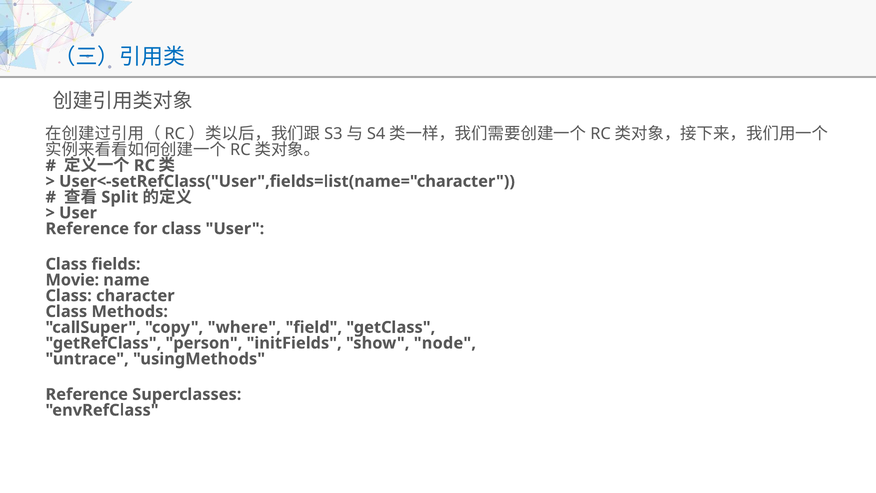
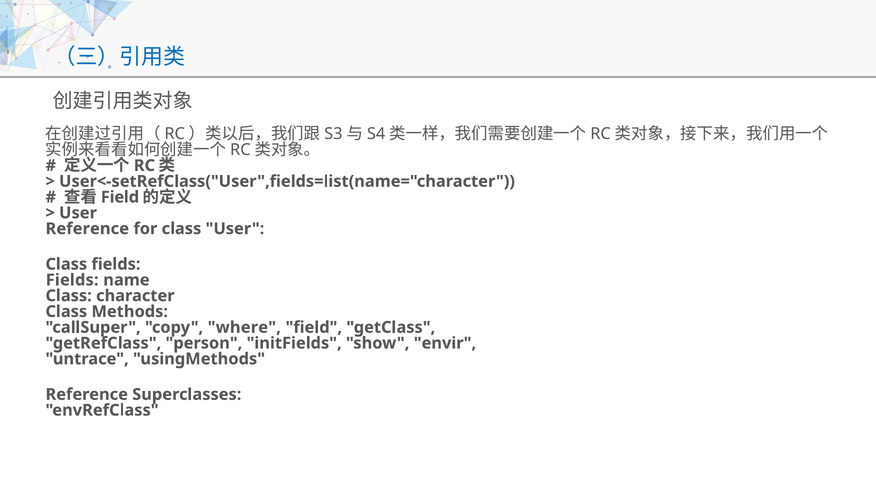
Split: Split -> Field (120, 197)
Movie: Movie -> Fields (72, 280)
node: node -> envir (445, 343)
